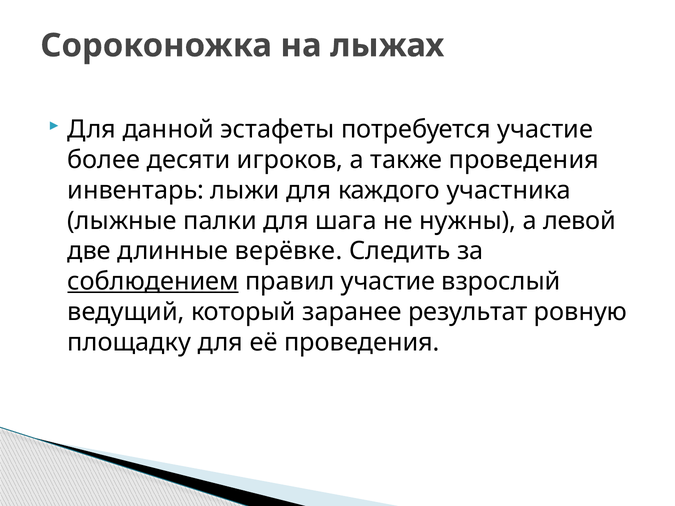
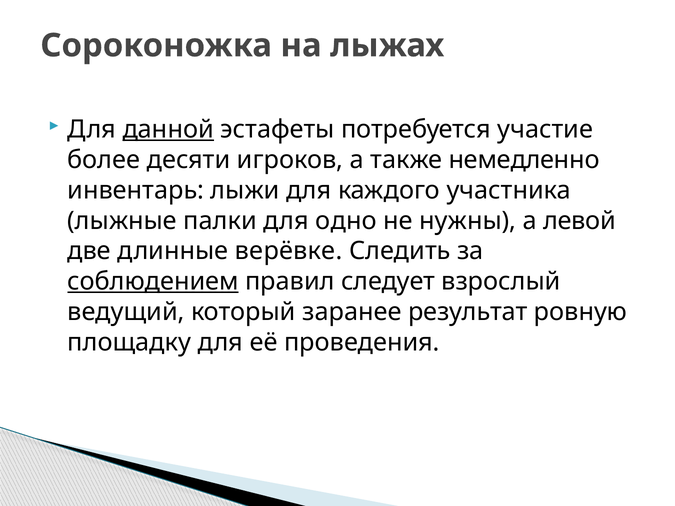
данной underline: none -> present (168, 130)
также проведения: проведения -> немедленно (524, 160)
шага: шага -> одно (346, 221)
правил участие: участие -> следует (388, 282)
